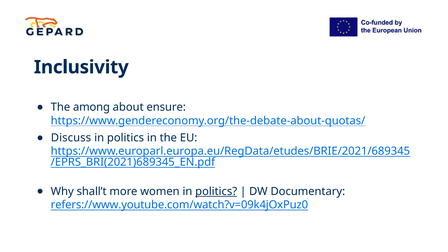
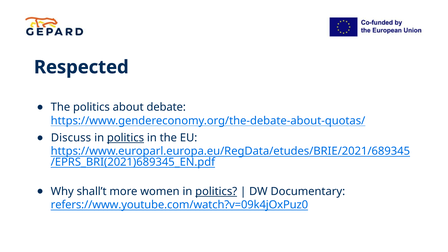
Inclusivity: Inclusivity -> Respected (81, 67)
The among: among -> politics (91, 107)
ensure: ensure -> debate (166, 107)
politics underline: none -> present (126, 138)
